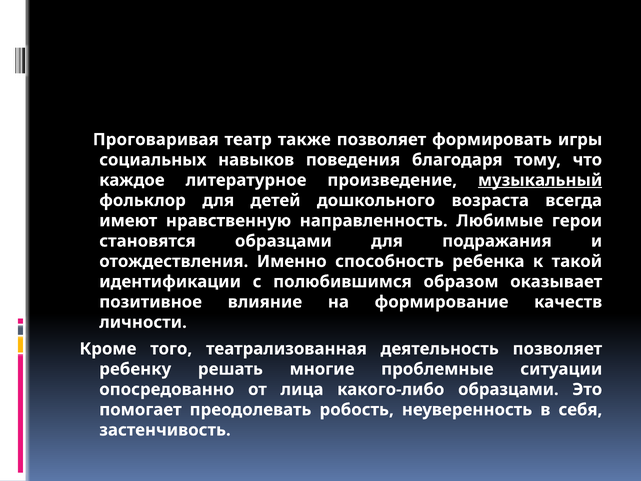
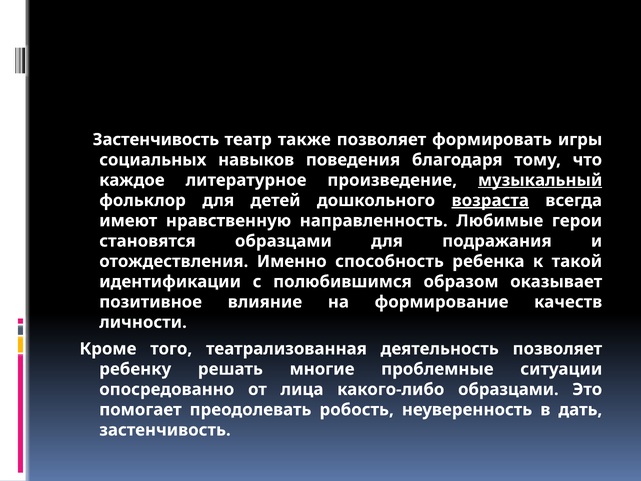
Проговаривая: Проговаривая -> Застенчивость (156, 140)
возраста underline: none -> present (490, 200)
себя: себя -> дать (580, 410)
